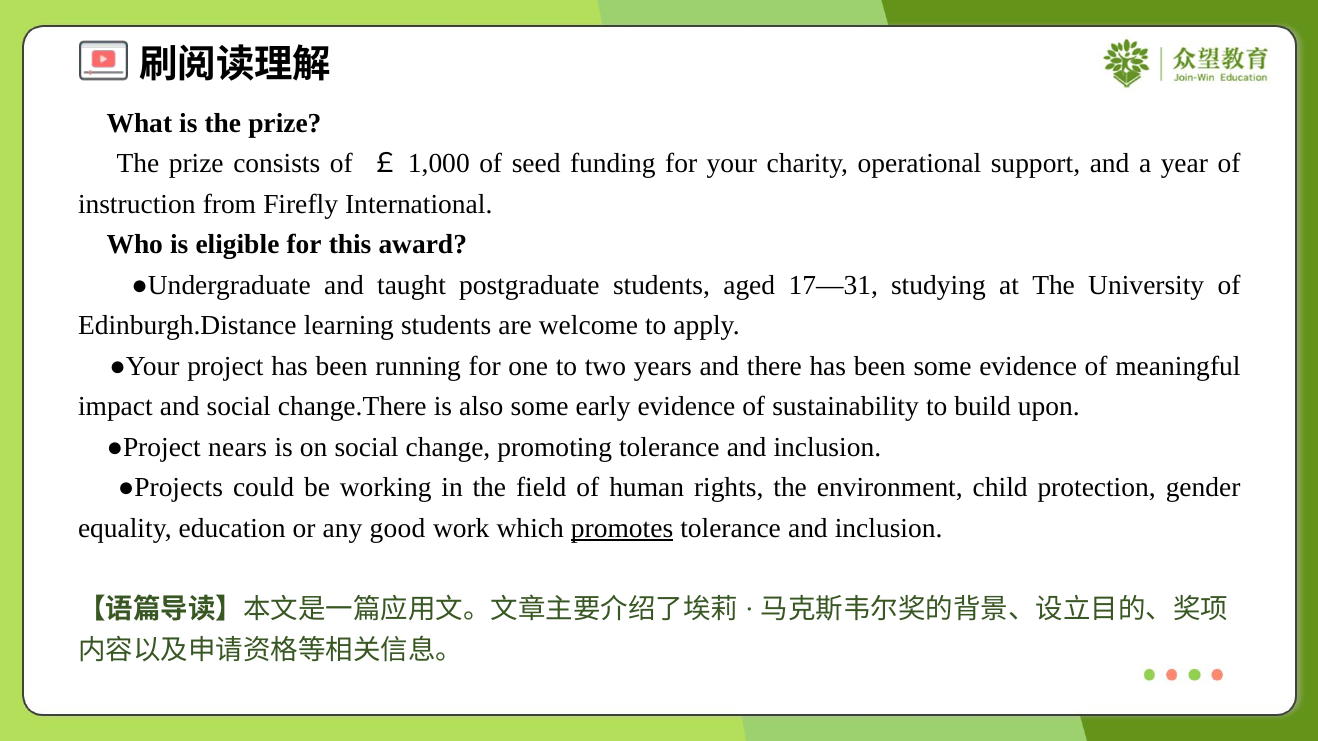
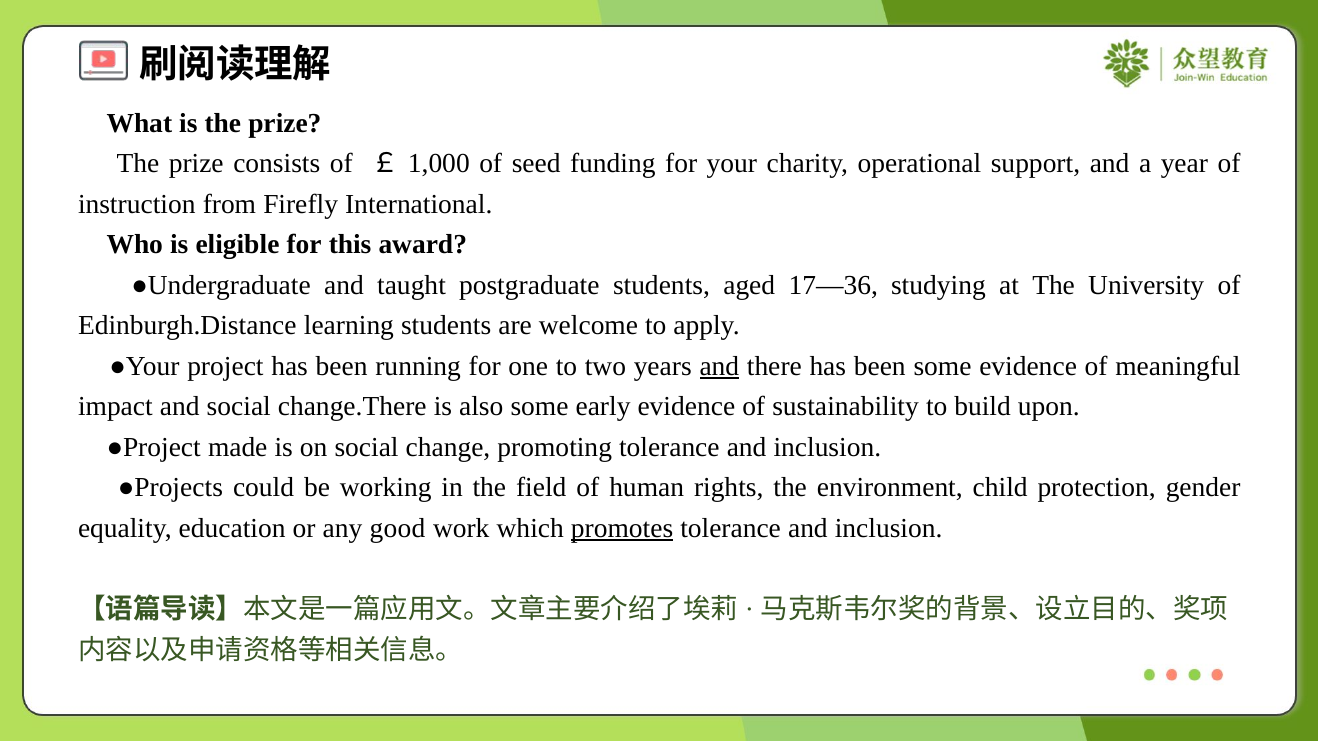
17—31: 17—31 -> 17—36 (833, 285)
and underline: none -> present (719, 366)
nears: nears -> made (238, 447)
